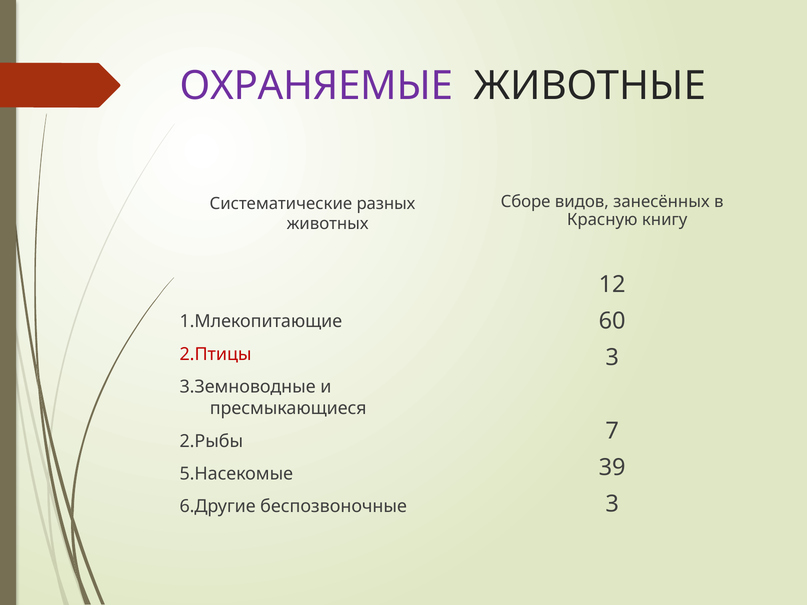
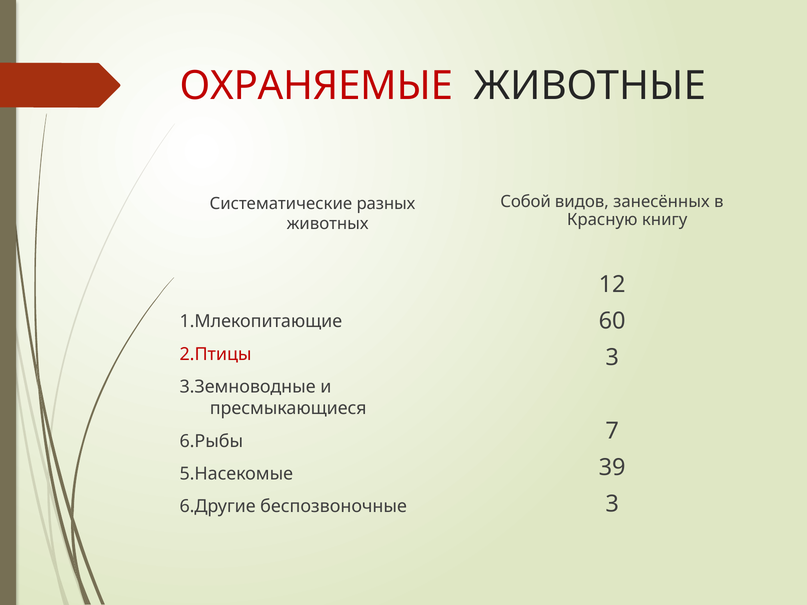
ОХРАНЯЕМЫЕ colour: purple -> red (316, 86)
Сборе: Сборе -> Собой (526, 202)
2.Рыбы: 2.Рыбы -> 6.Рыбы (211, 441)
